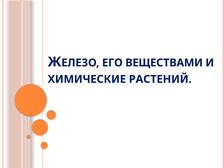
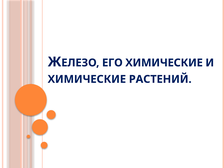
ЕГО ВЕЩЕСТВАМИ: ВЕЩЕСТВАМИ -> ХИМИЧЕСКИЕ (164, 63)
